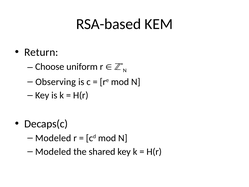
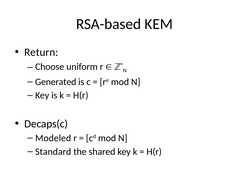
Observing: Observing -> Generated (56, 82)
Modeled: Modeled -> Standard (53, 151)
